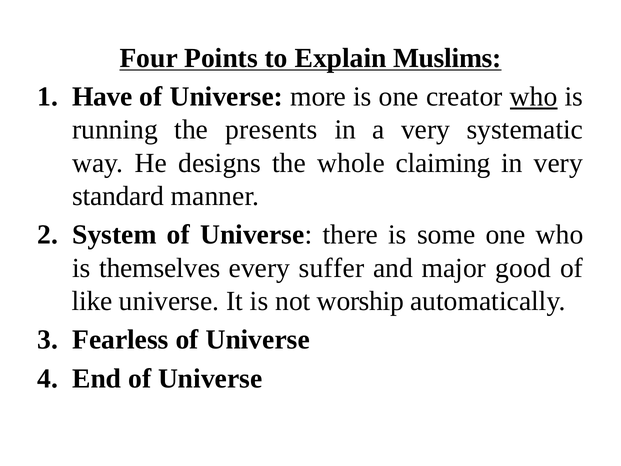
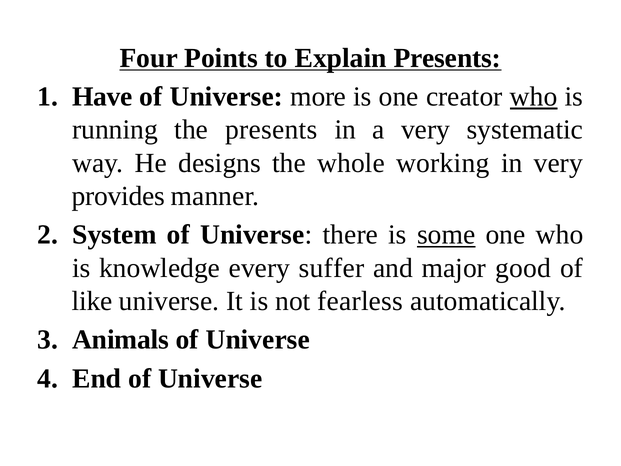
Explain Muslims: Muslims -> Presents (447, 58)
claiming: claiming -> working (443, 163)
standard: standard -> provides (118, 196)
some underline: none -> present (446, 235)
themselves: themselves -> knowledge (160, 268)
worship: worship -> fearless (360, 301)
Fearless: Fearless -> Animals (121, 340)
